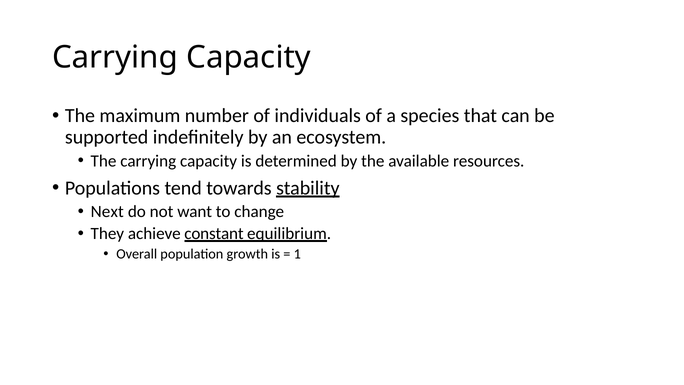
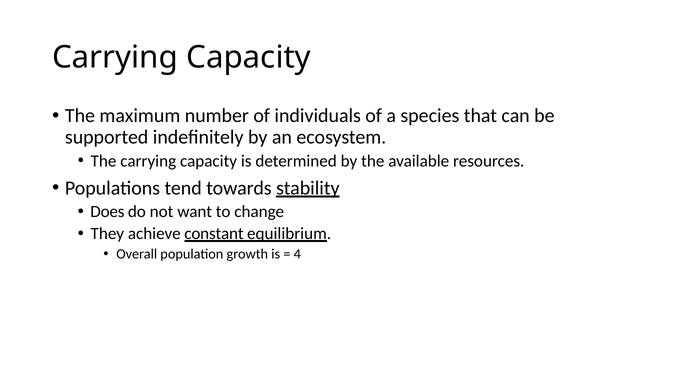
Next: Next -> Does (107, 211)
1: 1 -> 4 (297, 254)
